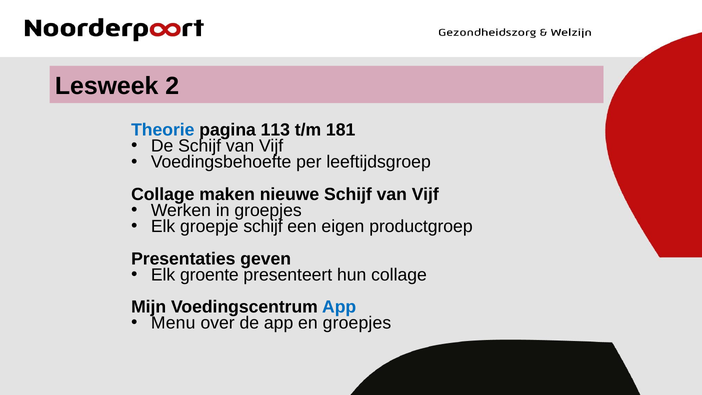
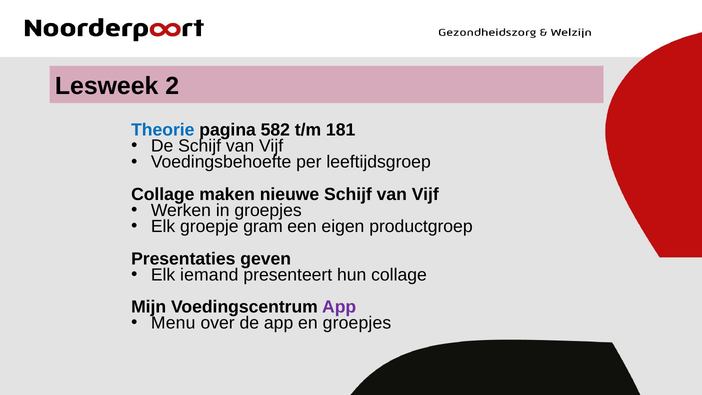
113: 113 -> 582 (275, 130)
groepje schijf: schijf -> gram (263, 226)
groente: groente -> iemand (209, 275)
App colour: blue -> purple (339, 307)
